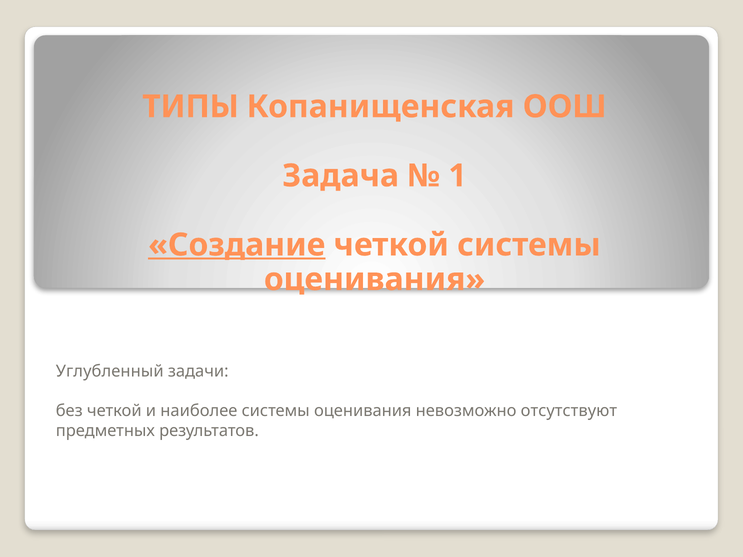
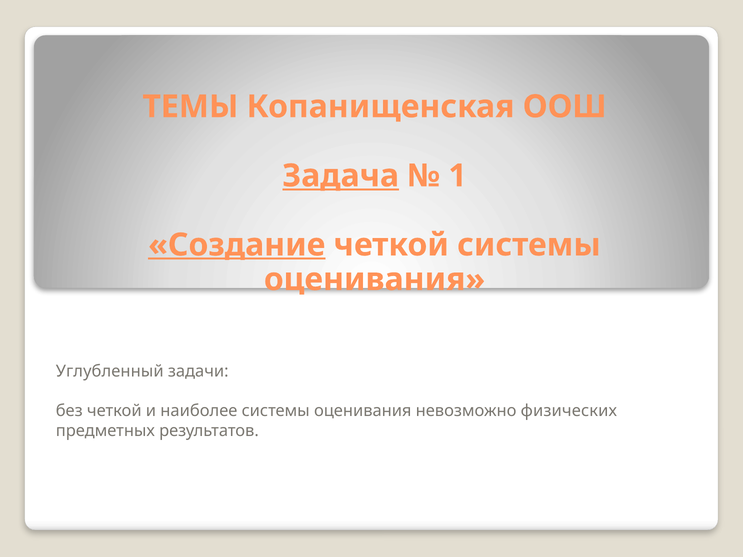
ТИПЫ: ТИПЫ -> ТЕМЫ (190, 107)
Задача underline: none -> present (341, 176)
отсутствуют: отсутствуют -> физических (569, 411)
